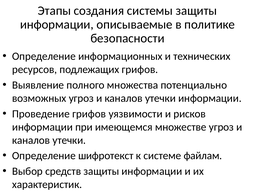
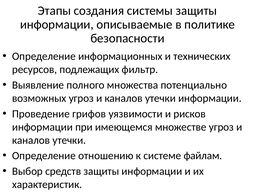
подлежащих грифов: грифов -> фильтр (140, 69)
шифротекст: шифротекст -> отношению (106, 155)
